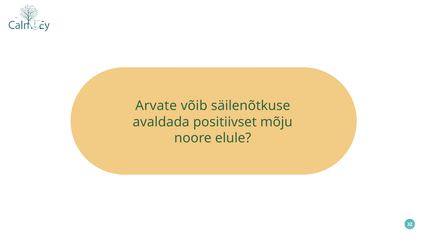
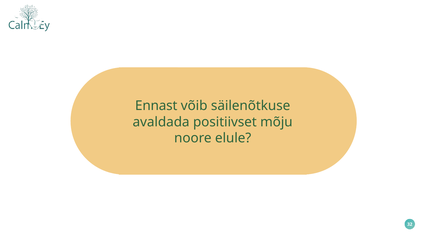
Arvate: Arvate -> Ennast (156, 106)
